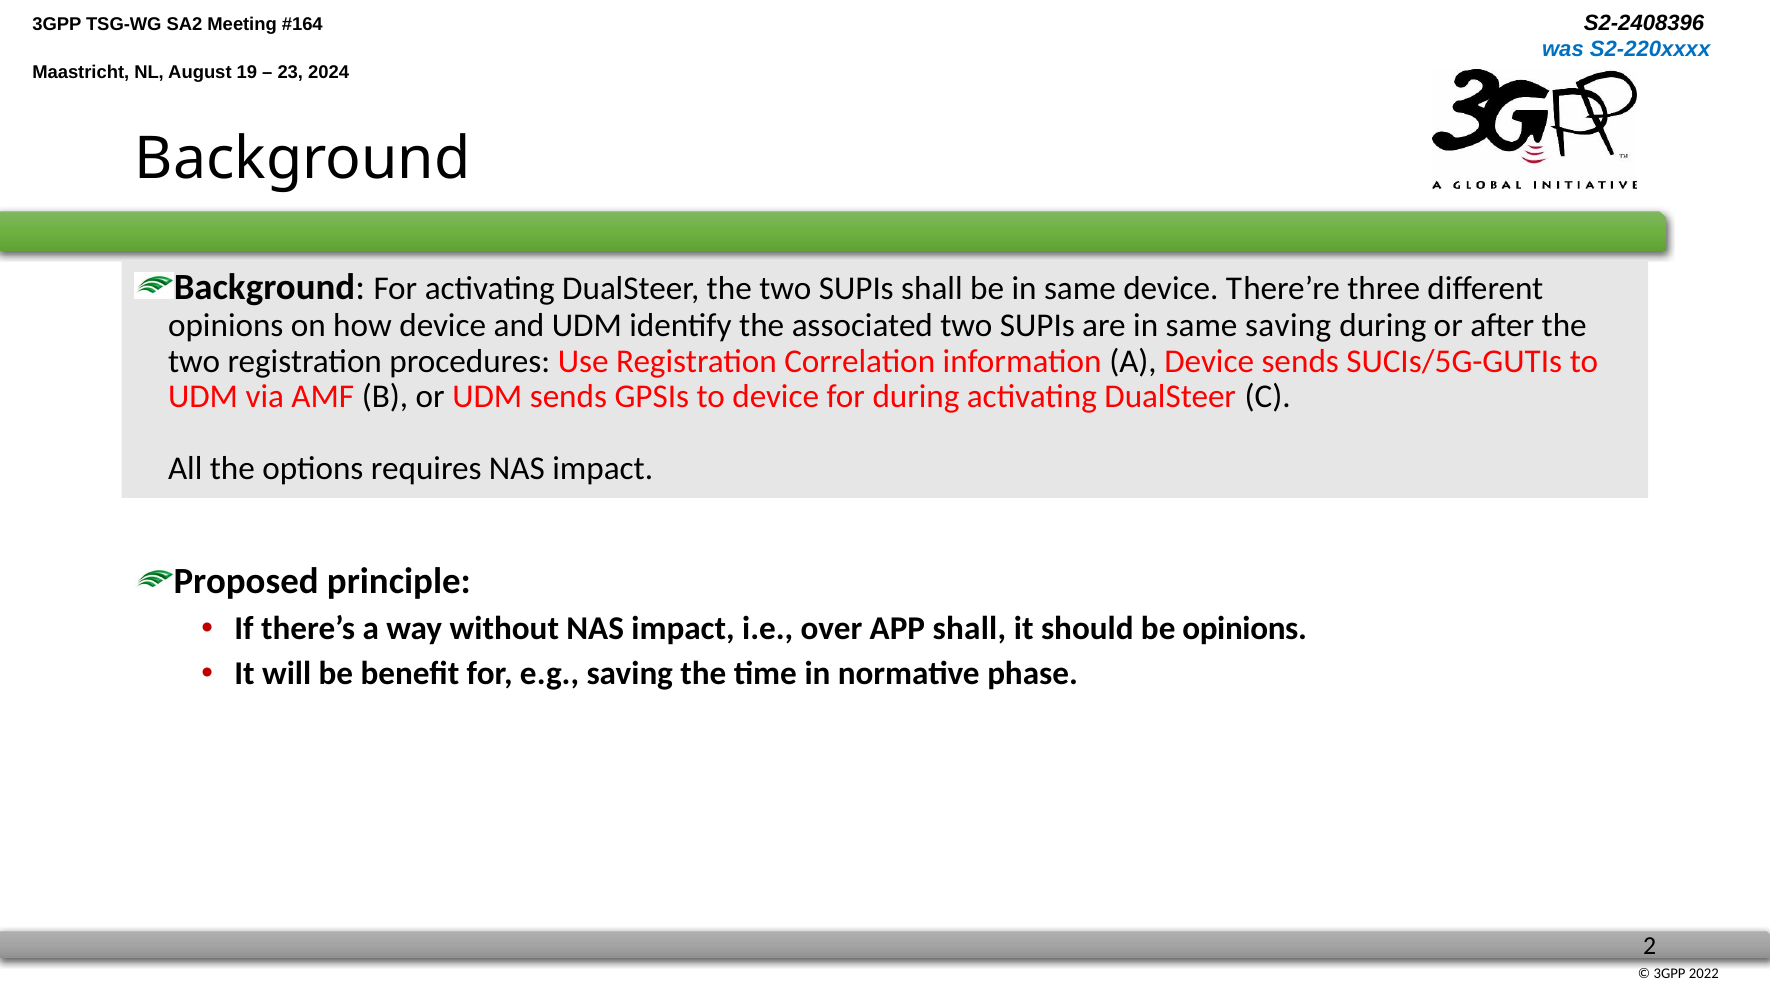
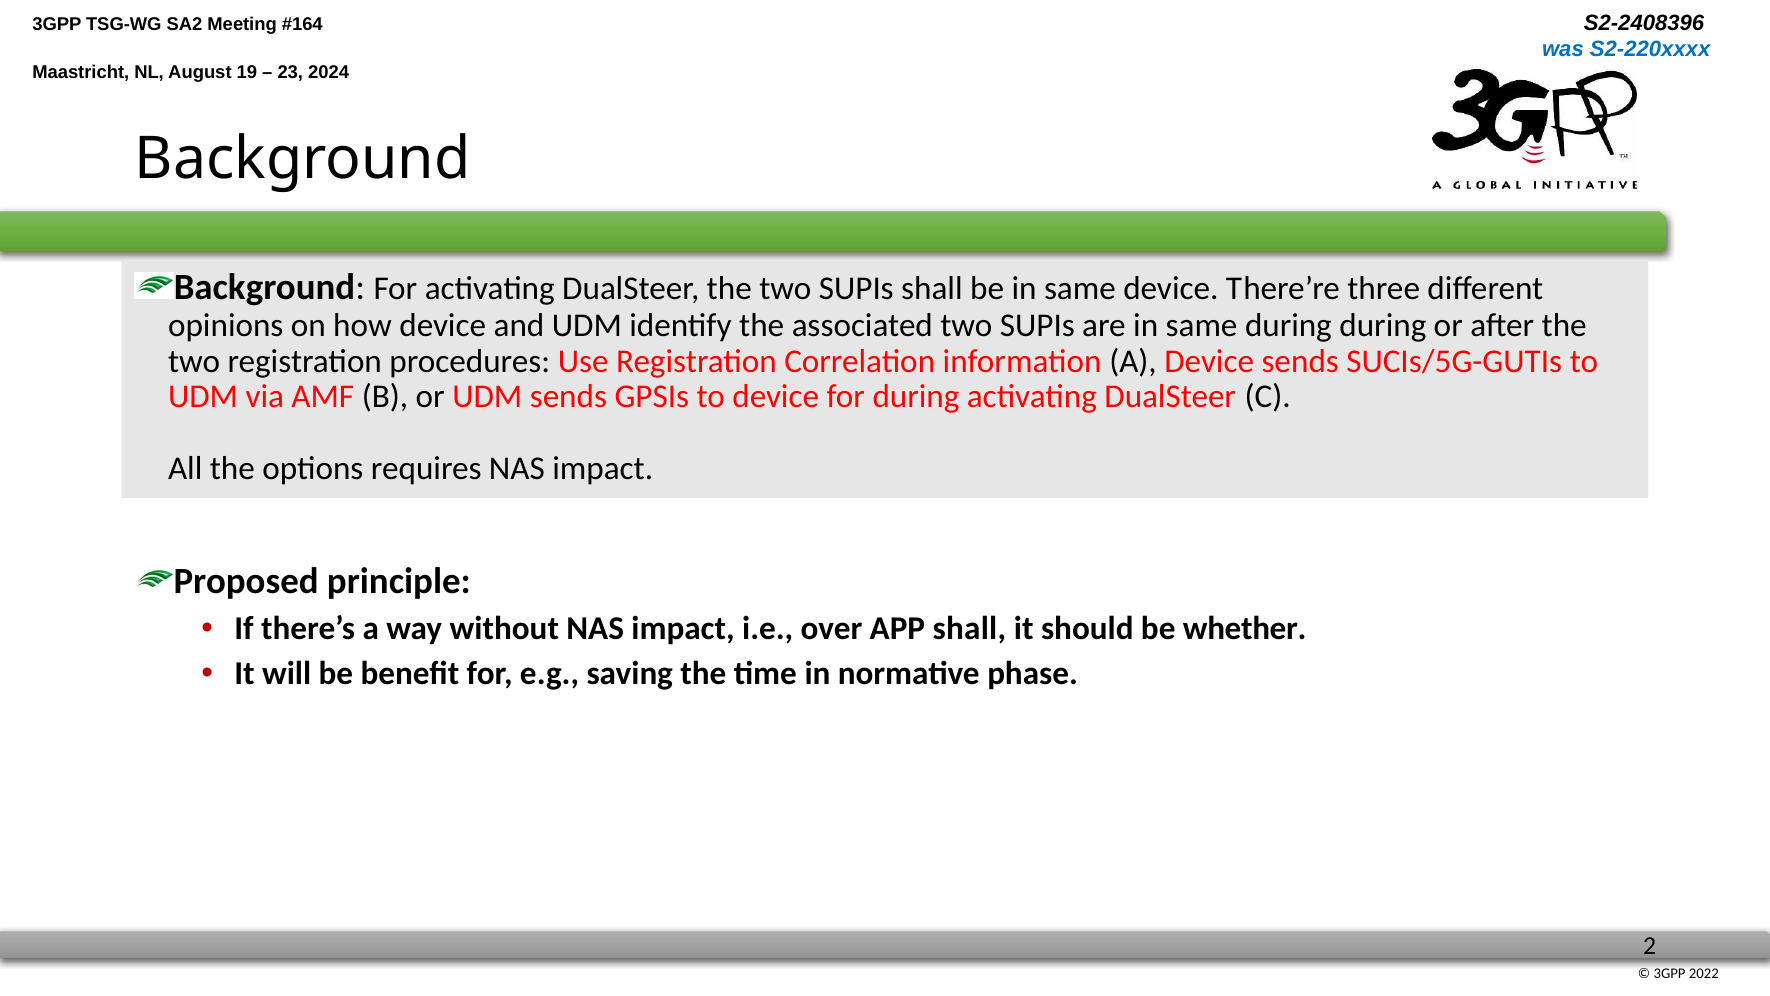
same saving: saving -> during (1288, 325)
be opinions: opinions -> whether (1245, 629)
